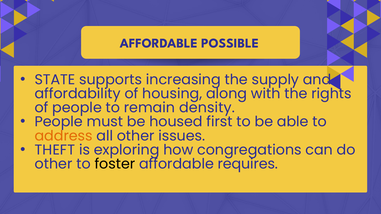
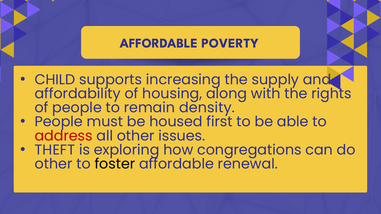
POSSIBLE: POSSIBLE -> POVERTY (230, 43)
STATE: STATE -> CHILD (55, 80)
address colour: orange -> red (64, 136)
requires: requires -> renewal (248, 164)
